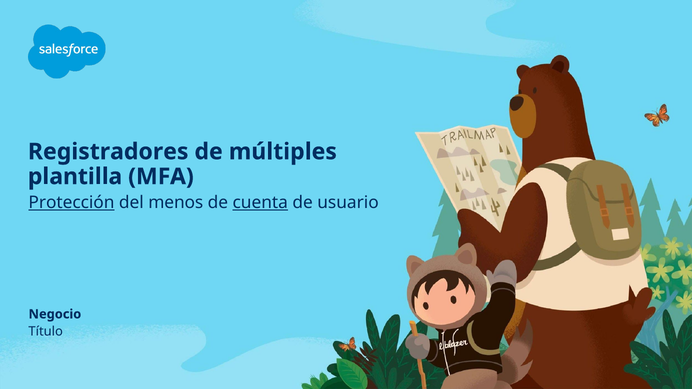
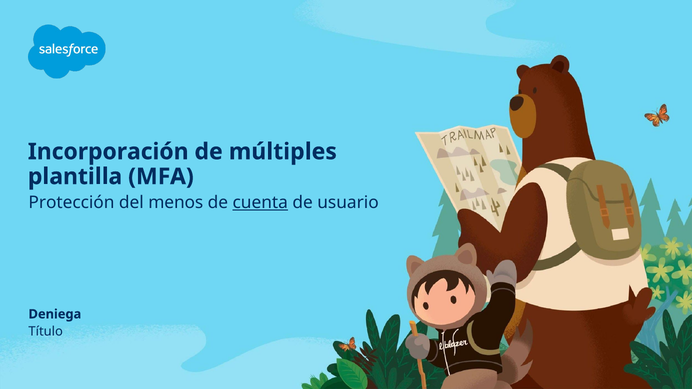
Registradores: Registradores -> Incorporación (108, 152)
Protección underline: present -> none (71, 203)
Negocio: Negocio -> Deniega (55, 314)
